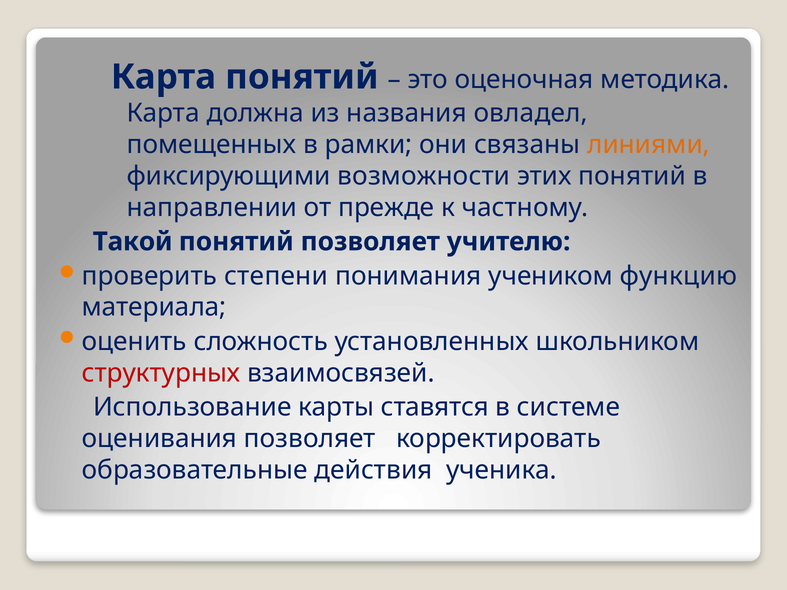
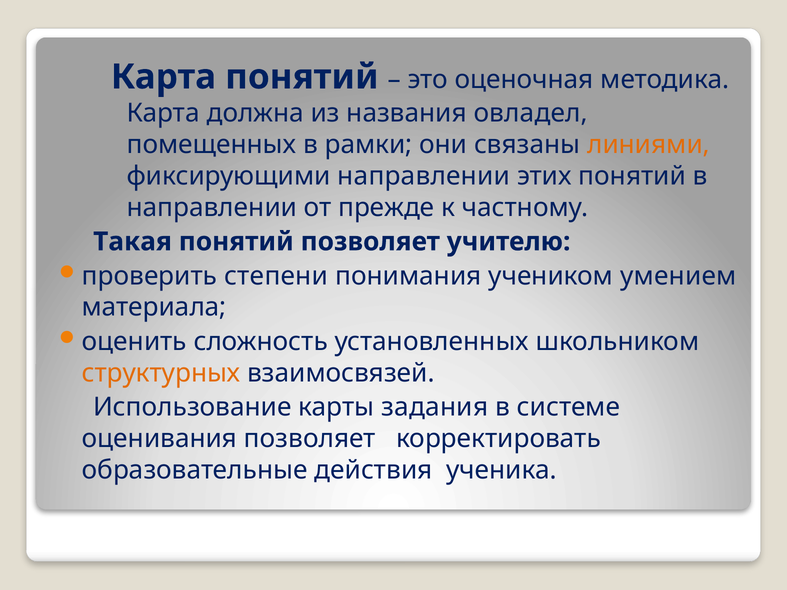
фиксирующими возможности: возможности -> направлении (424, 176)
Такой: Такой -> Такая (132, 242)
функцию: функцию -> умением (678, 276)
структурных colour: red -> orange (161, 373)
ставятся: ставятся -> задания (435, 407)
